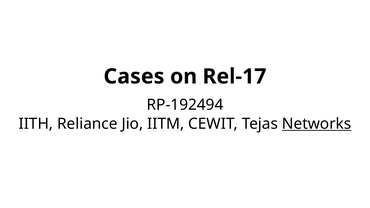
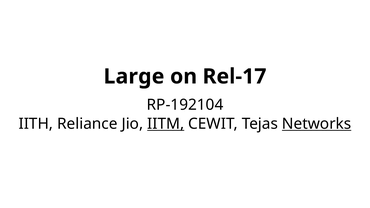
Cases: Cases -> Large (134, 77)
RP-192494: RP-192494 -> RP-192104 (185, 105)
IITM underline: none -> present (166, 124)
